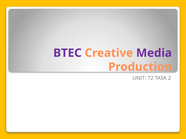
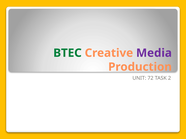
BTEC colour: purple -> green (67, 53)
